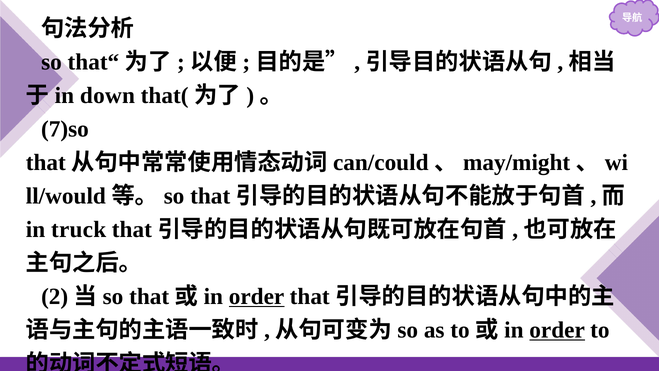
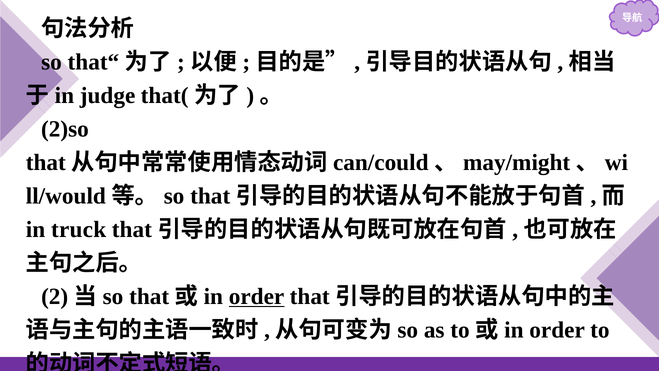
down: down -> judge (108, 95)
7)so: 7)so -> 2)so (65, 129)
order underline: present -> none (557, 330)
